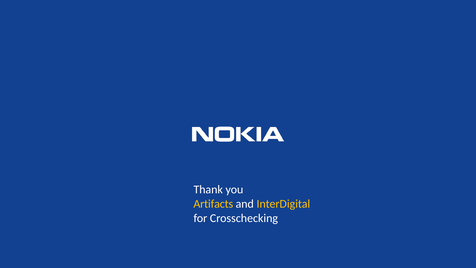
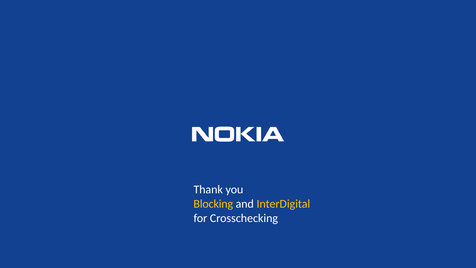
Artifacts: Artifacts -> Blocking (213, 204)
